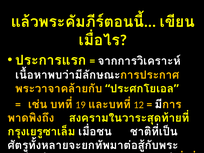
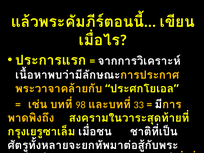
19: 19 -> 98 (81, 105)
12: 12 -> 33 (139, 105)
